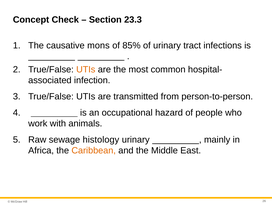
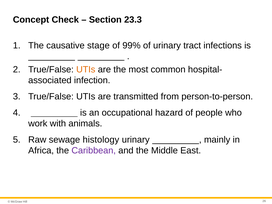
mons: mons -> stage (98, 45)
85%: 85% -> 99% (131, 45)
Caribbean colour: orange -> purple (94, 151)
